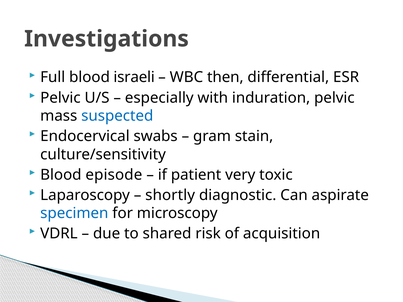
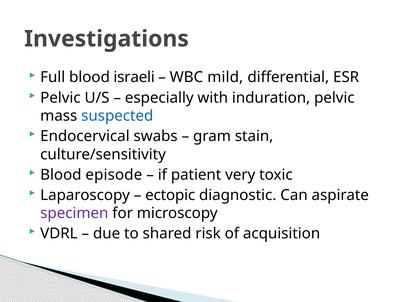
then: then -> mild (225, 77)
shortly: shortly -> ectopic (170, 195)
specimen colour: blue -> purple (74, 213)
